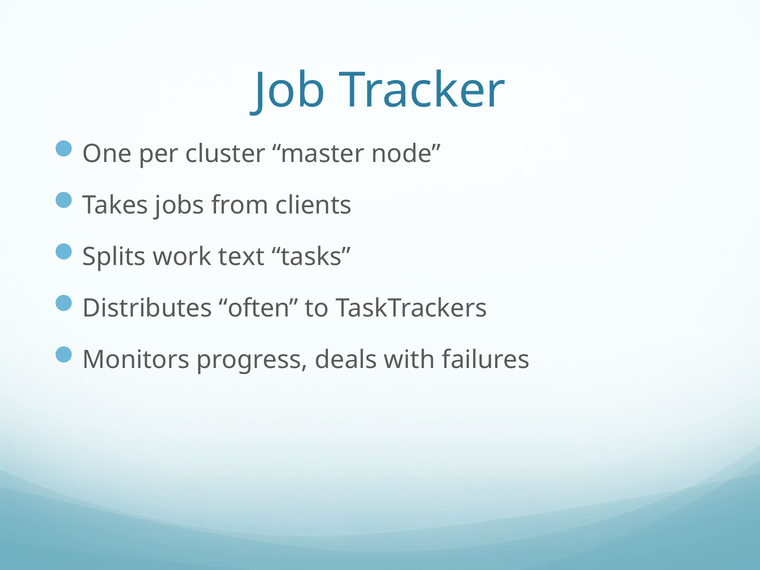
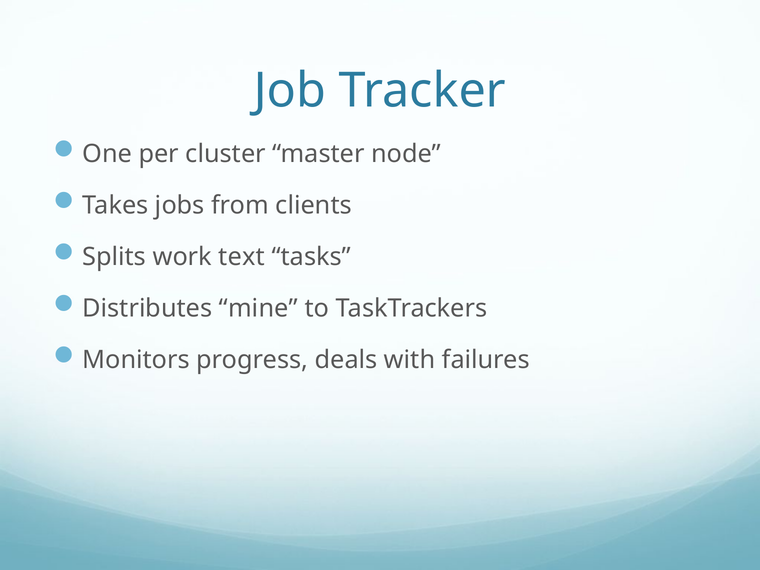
often: often -> mine (258, 308)
